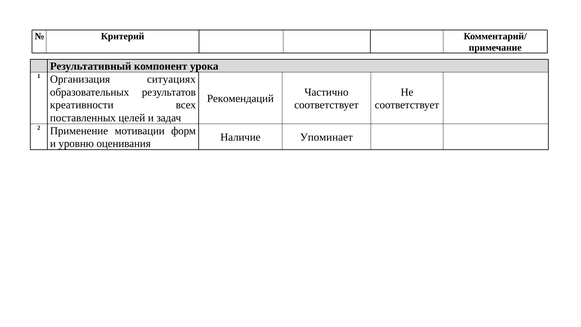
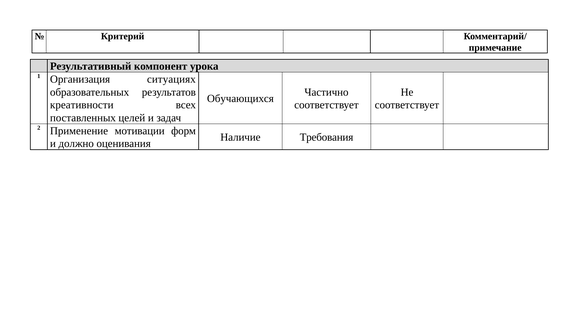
Рекомендаций: Рекомендаций -> Обучающихся (240, 98)
Упоминает: Упоминает -> Требования (327, 137)
уровню: уровню -> должно (76, 144)
